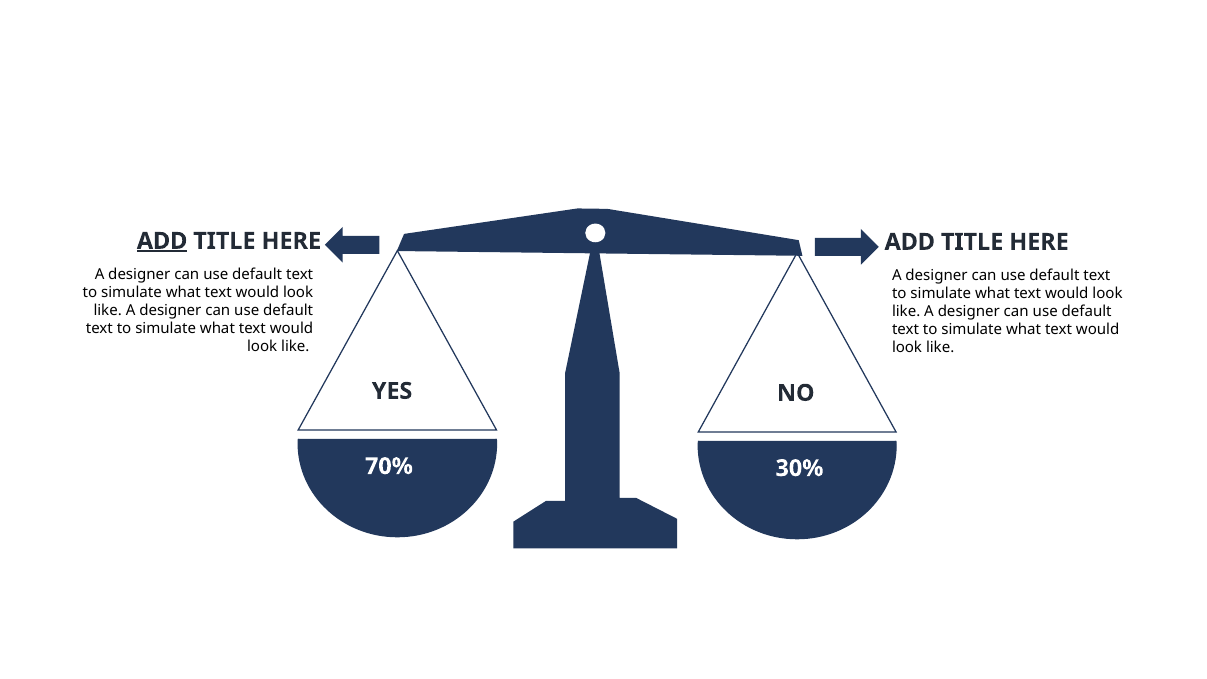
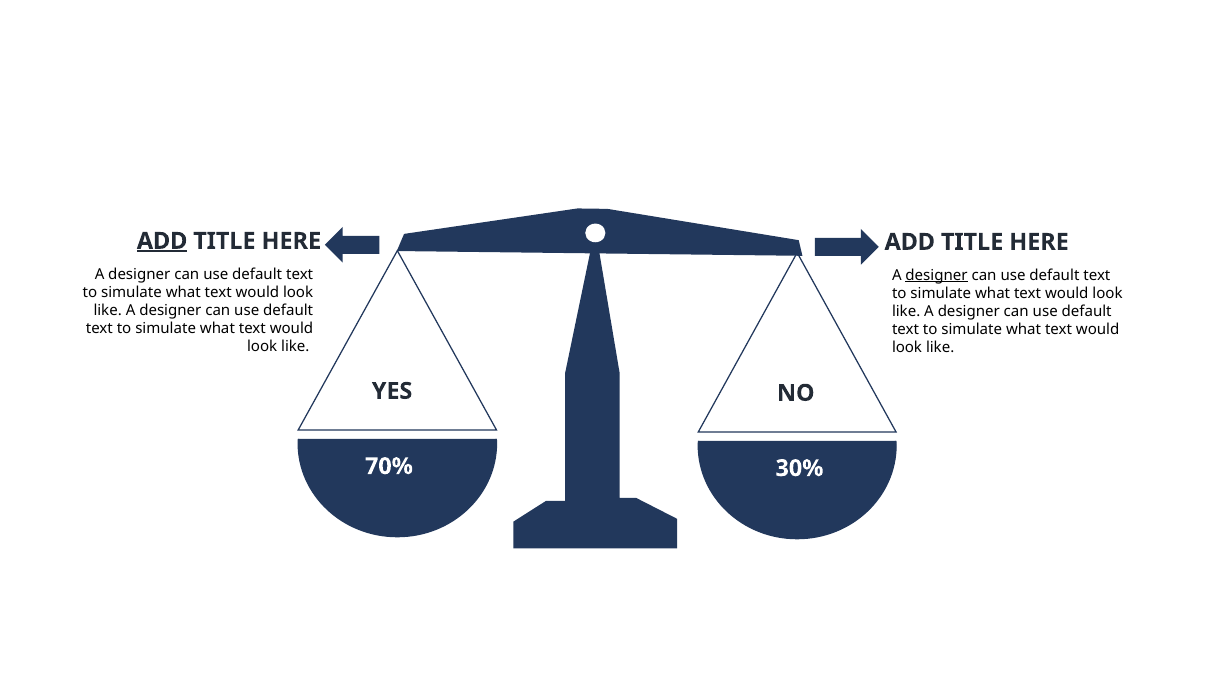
designer underline: none -> present (937, 275)
